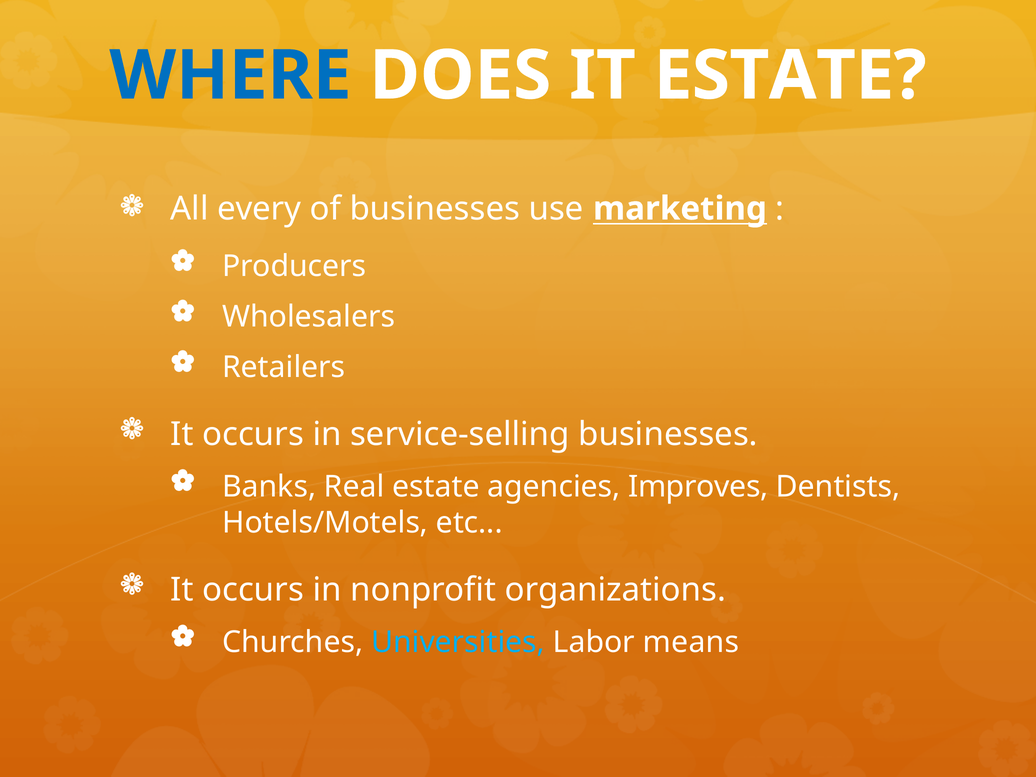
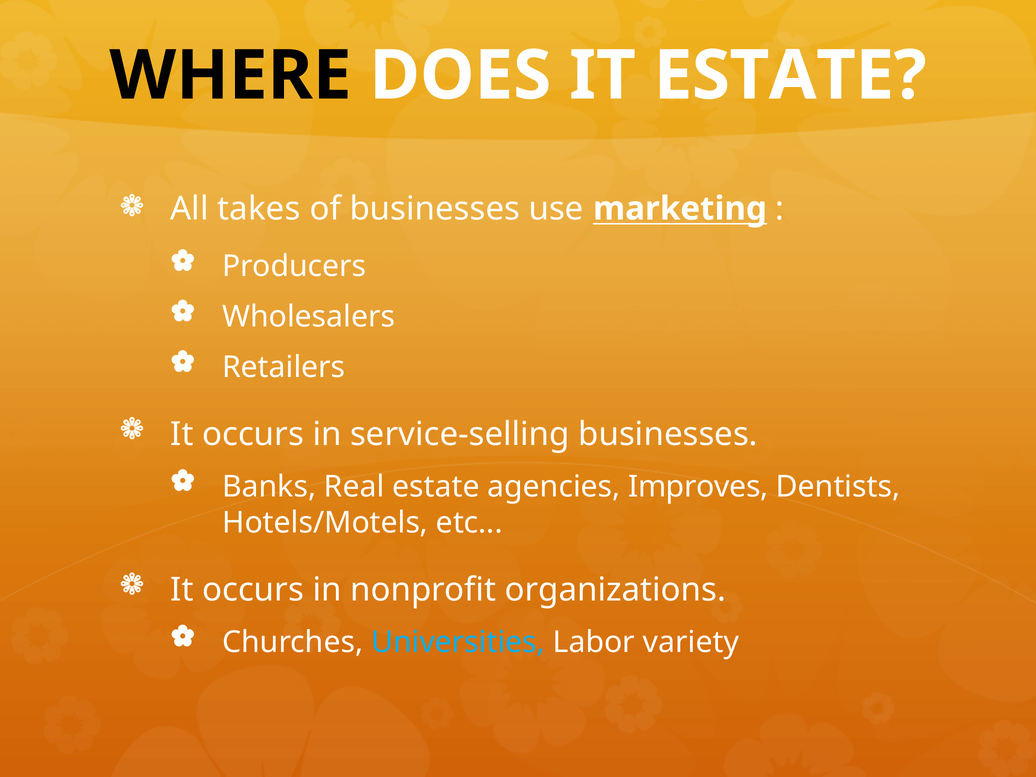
WHERE colour: blue -> black (230, 76)
every: every -> takes (259, 209)
means: means -> variety (691, 642)
